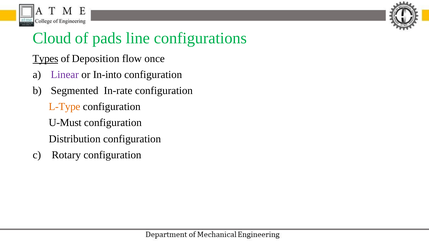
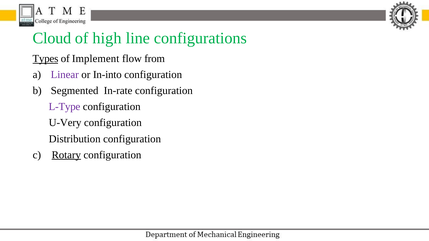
pads: pads -> high (107, 38)
Deposition: Deposition -> Implement (96, 59)
once: once -> from (155, 59)
L-Type colour: orange -> purple (65, 107)
U-Must: U-Must -> U-Very (65, 123)
Rotary underline: none -> present (66, 155)
